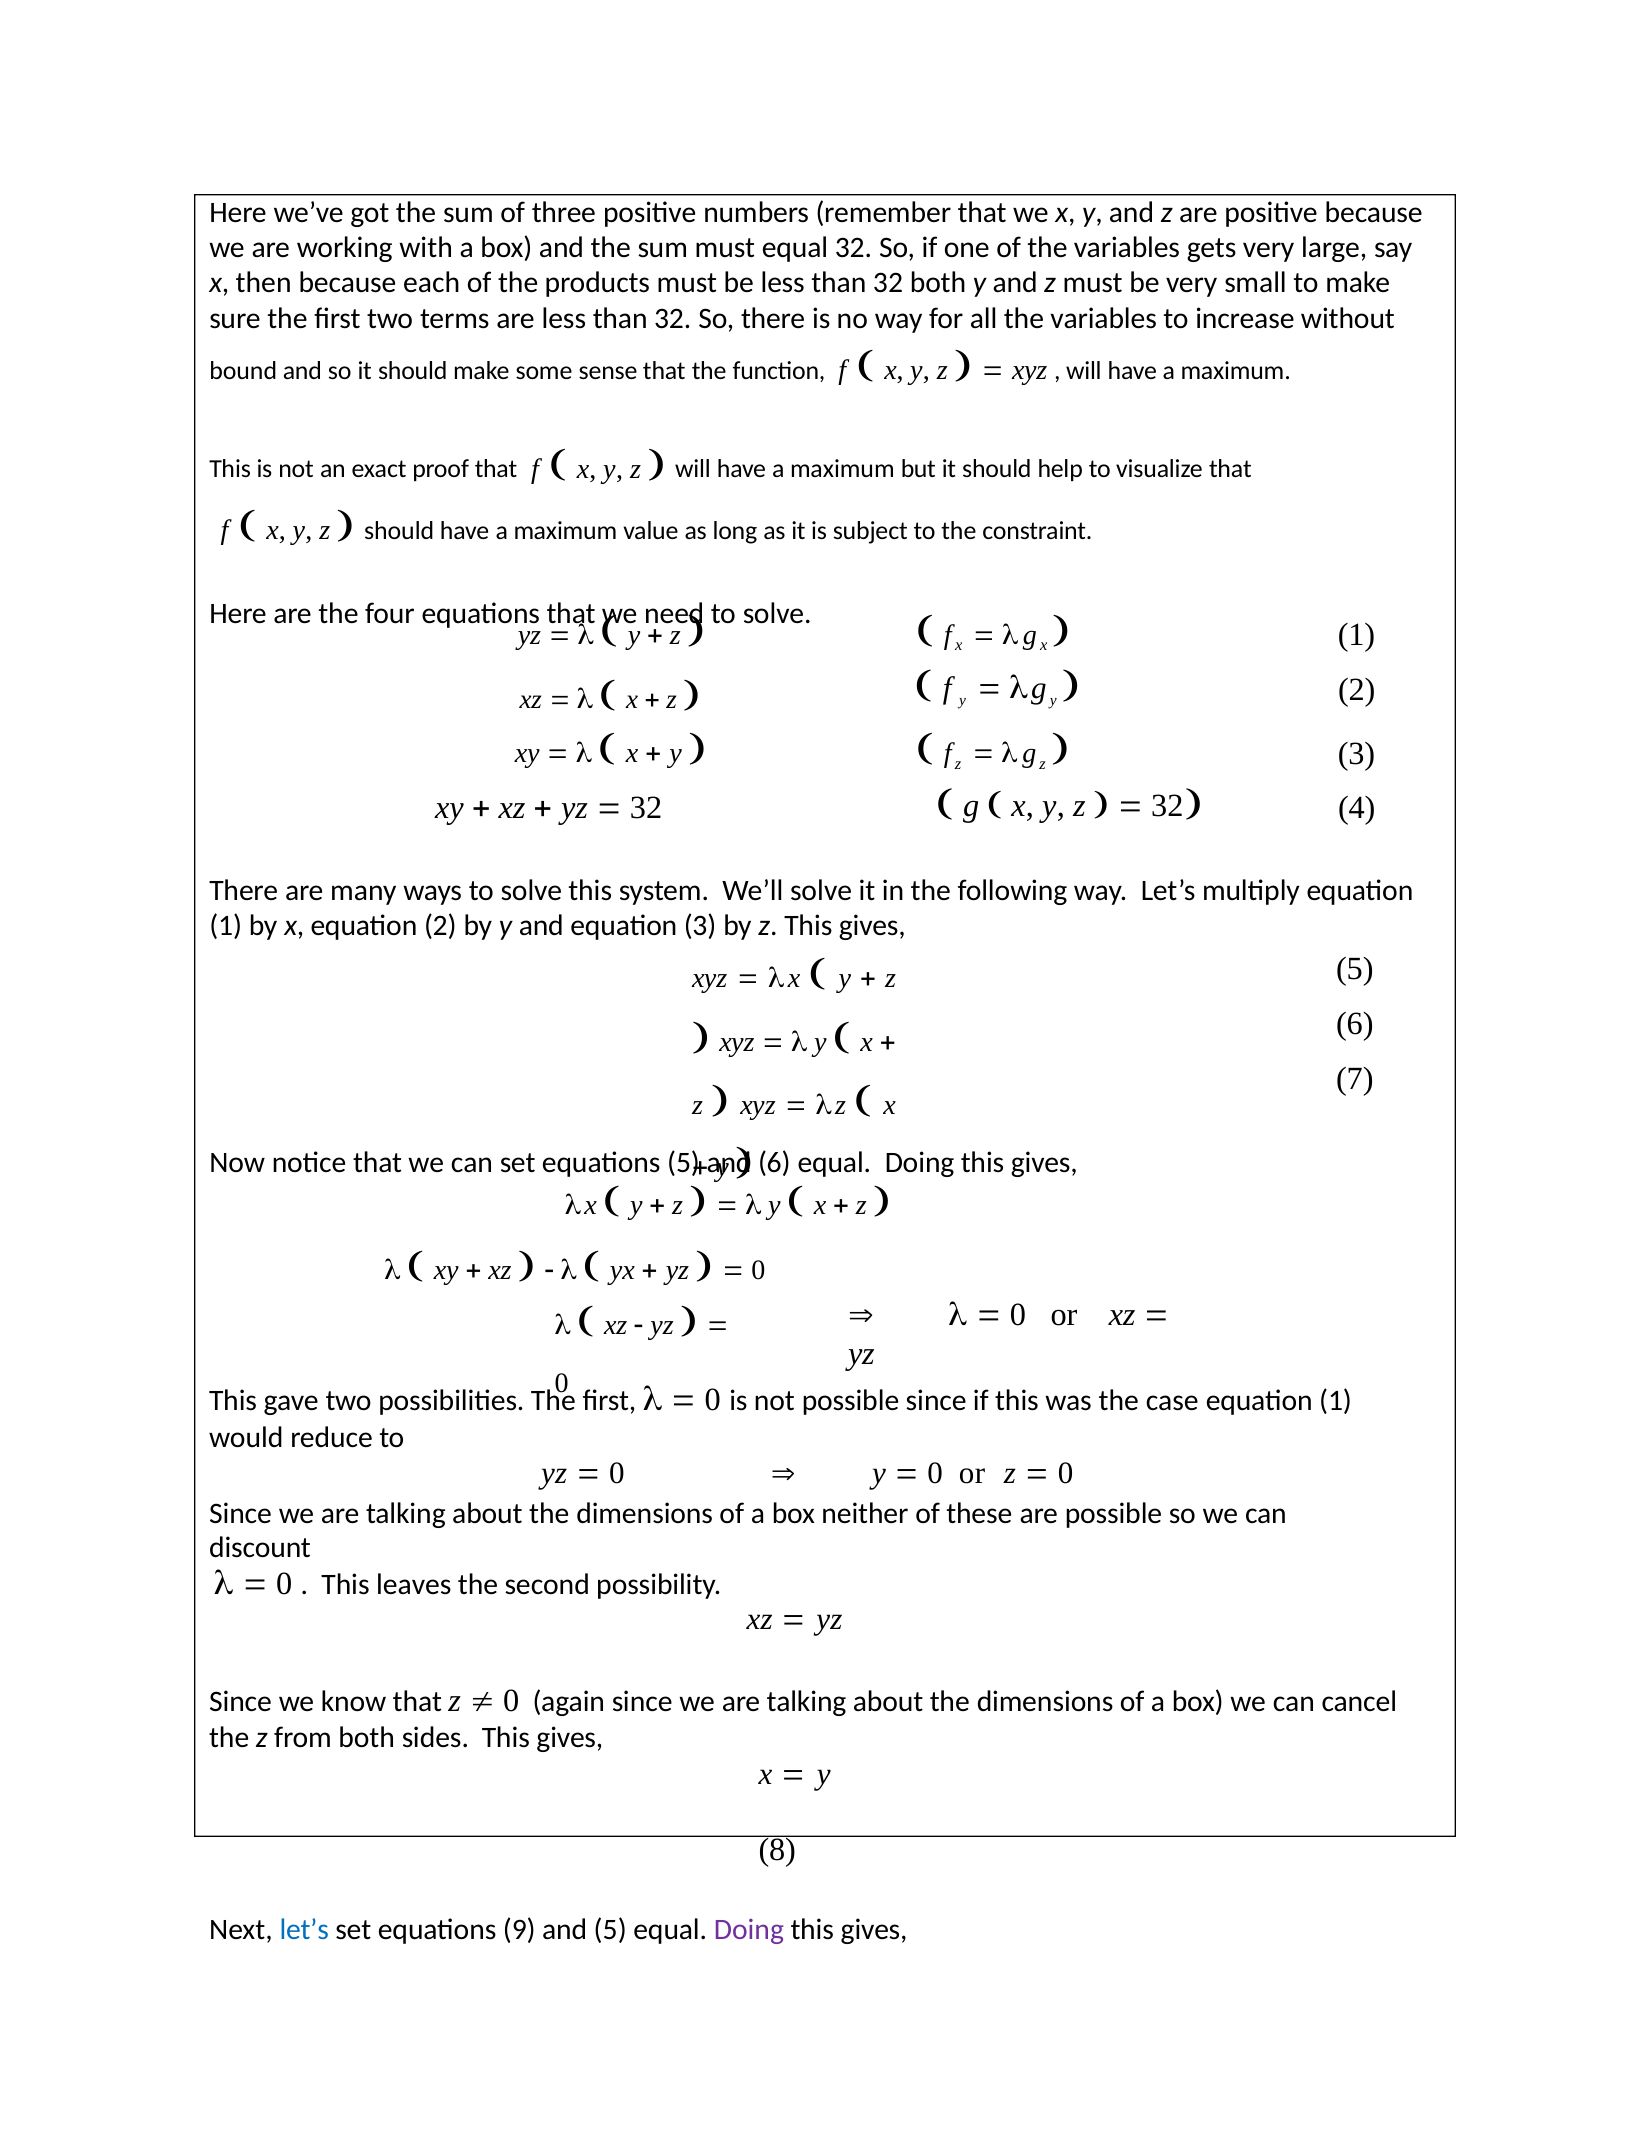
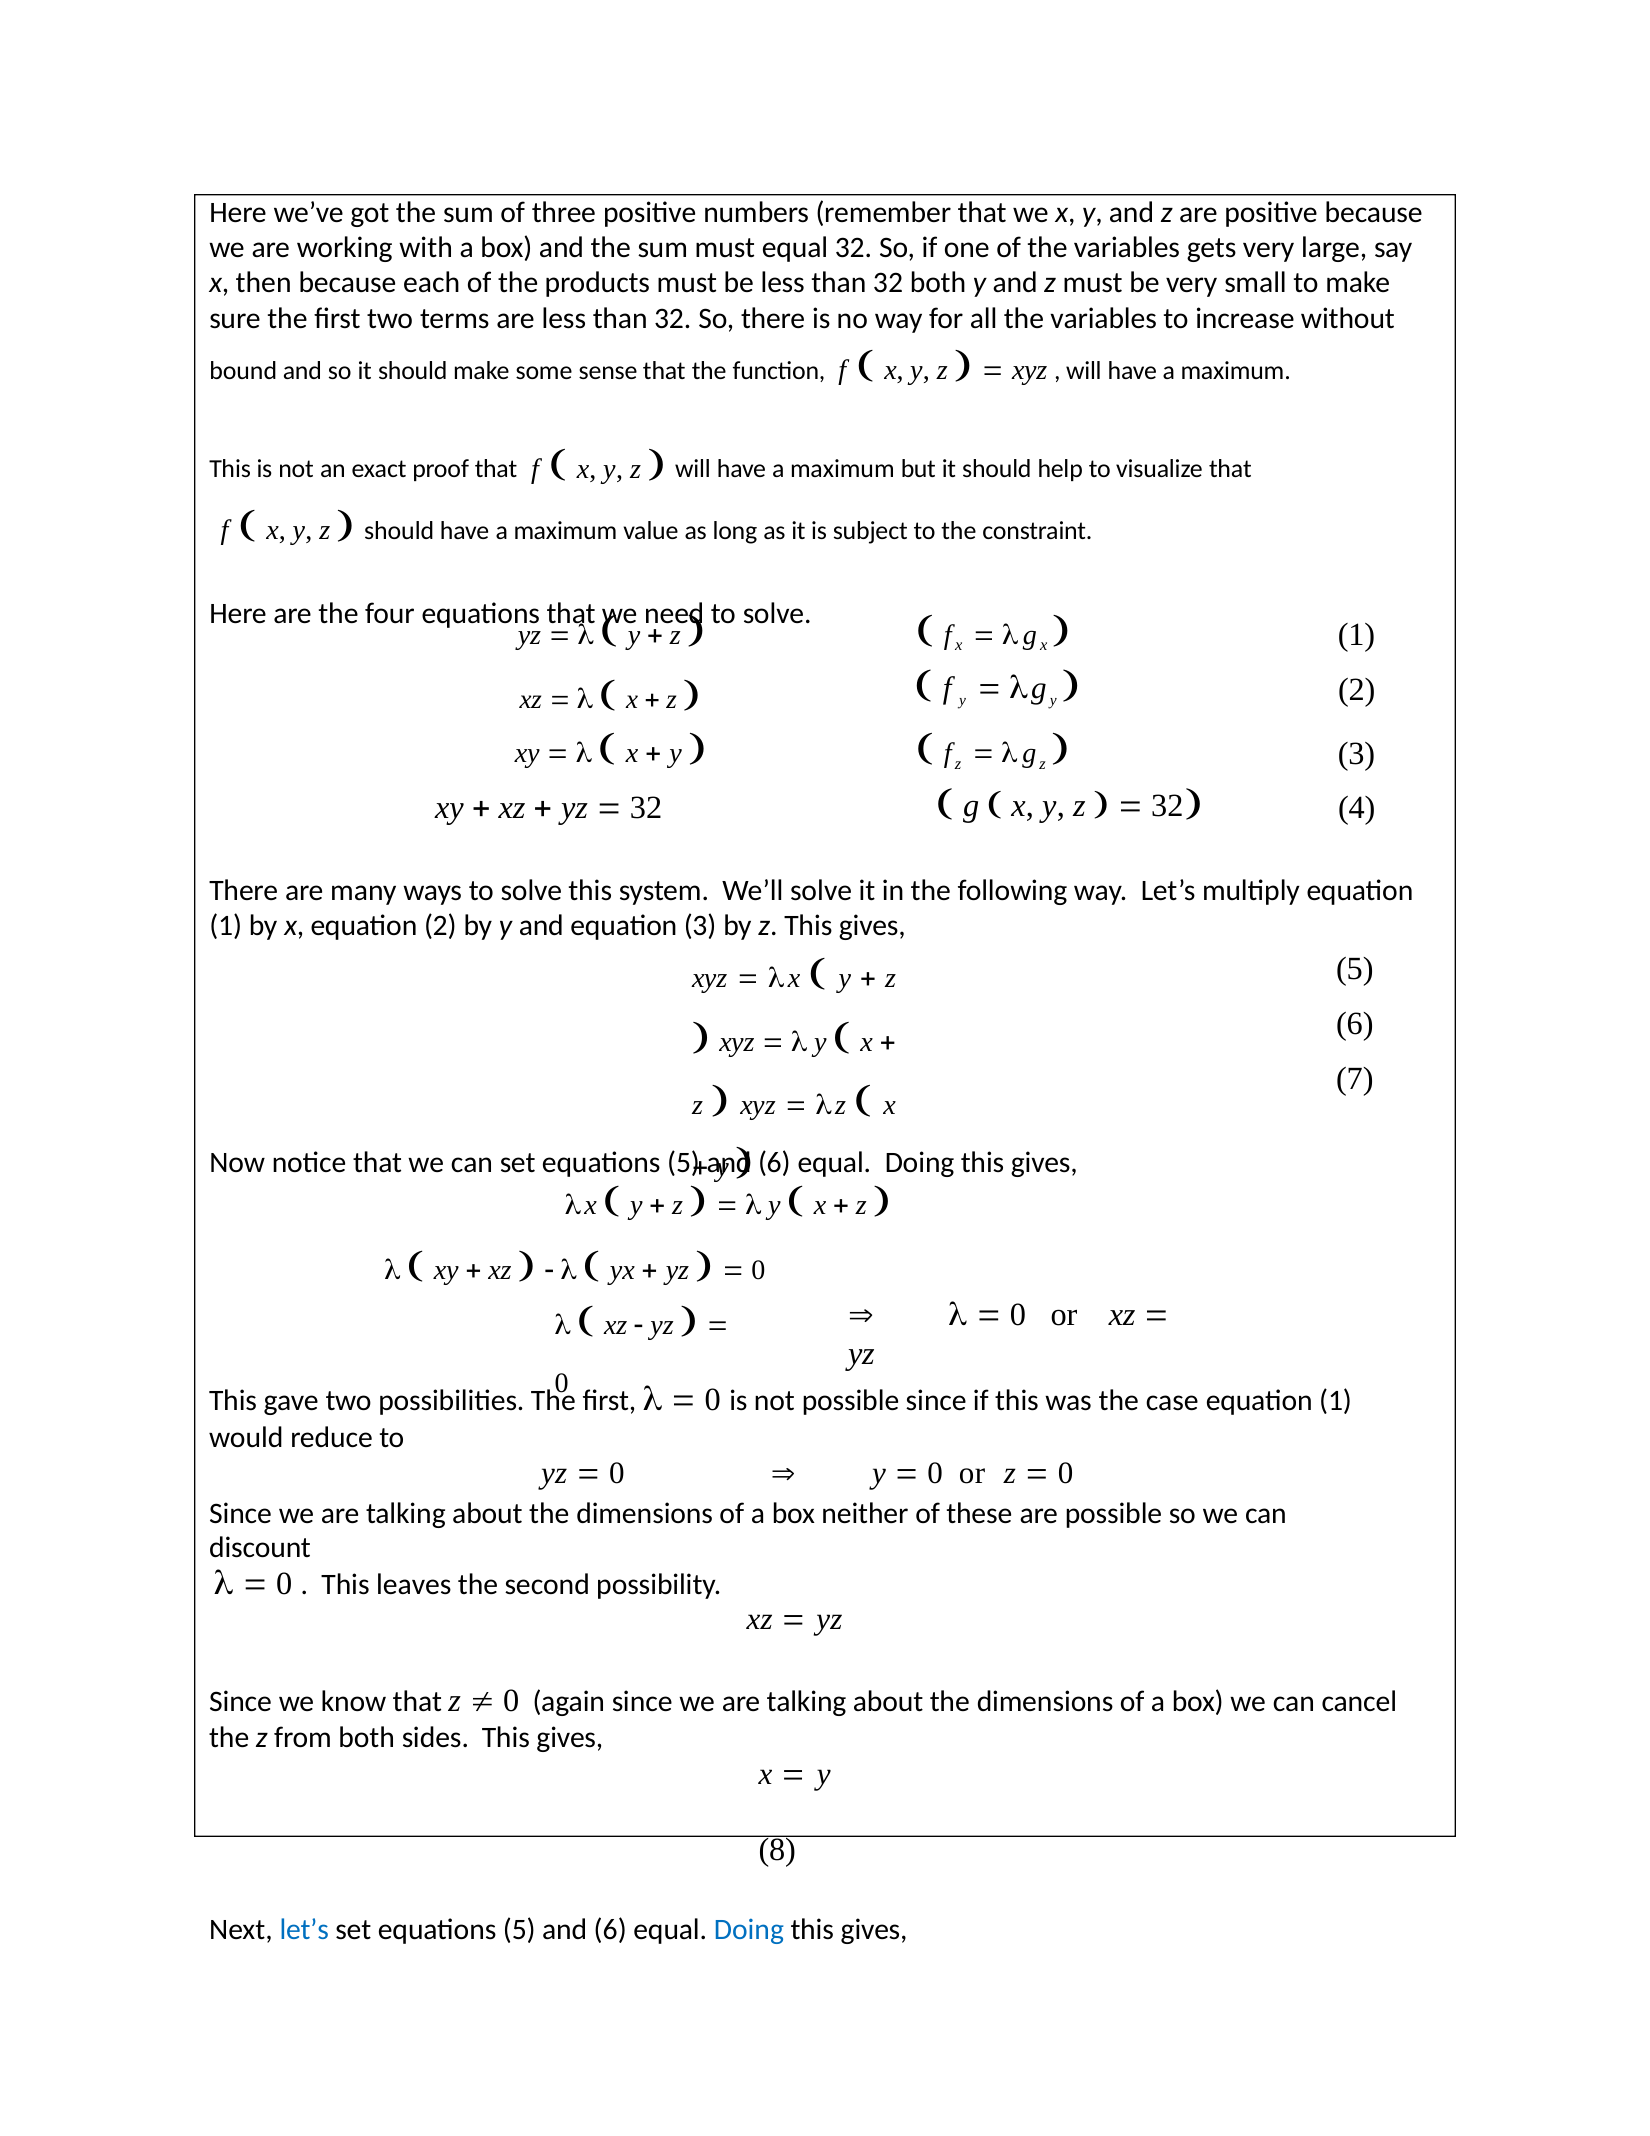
9: 9 -> 5 (519, 1929)
5: 5 -> 6 (610, 1929)
Doing colour: purple -> blue (749, 1929)
